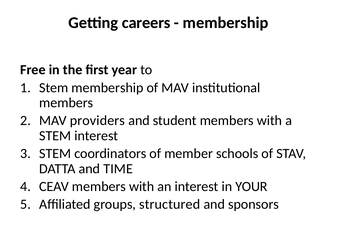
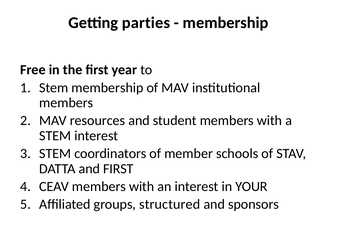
careers: careers -> parties (146, 23)
providers: providers -> resources (97, 121)
and TIME: TIME -> FIRST (118, 169)
